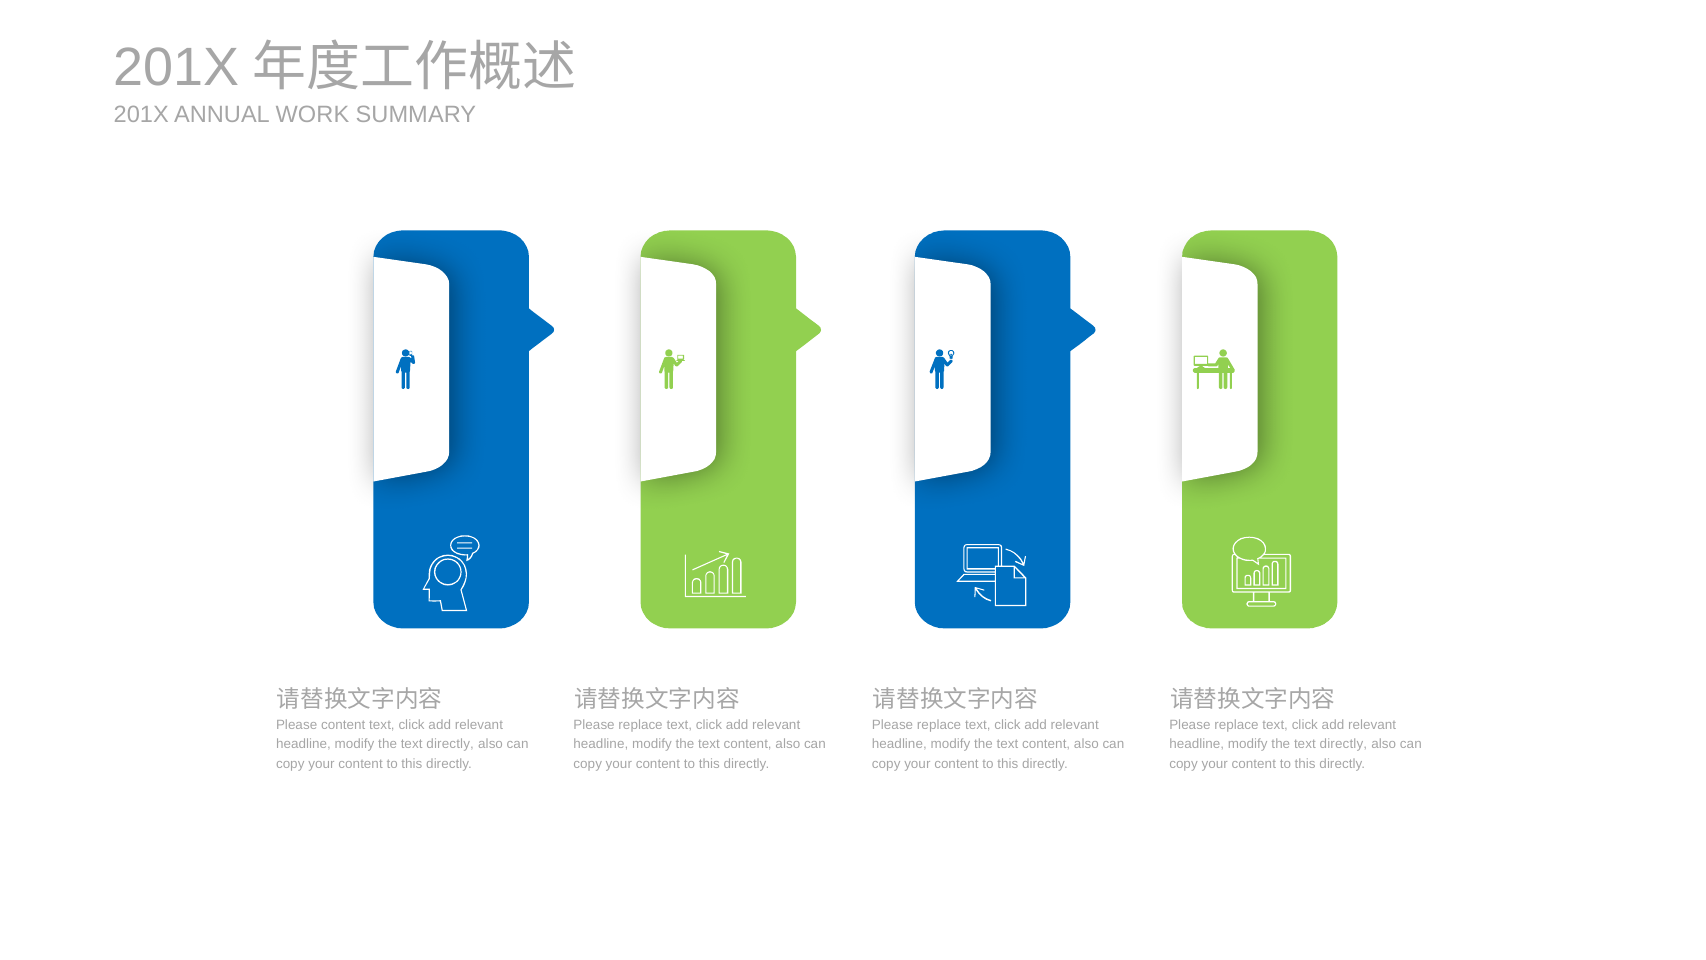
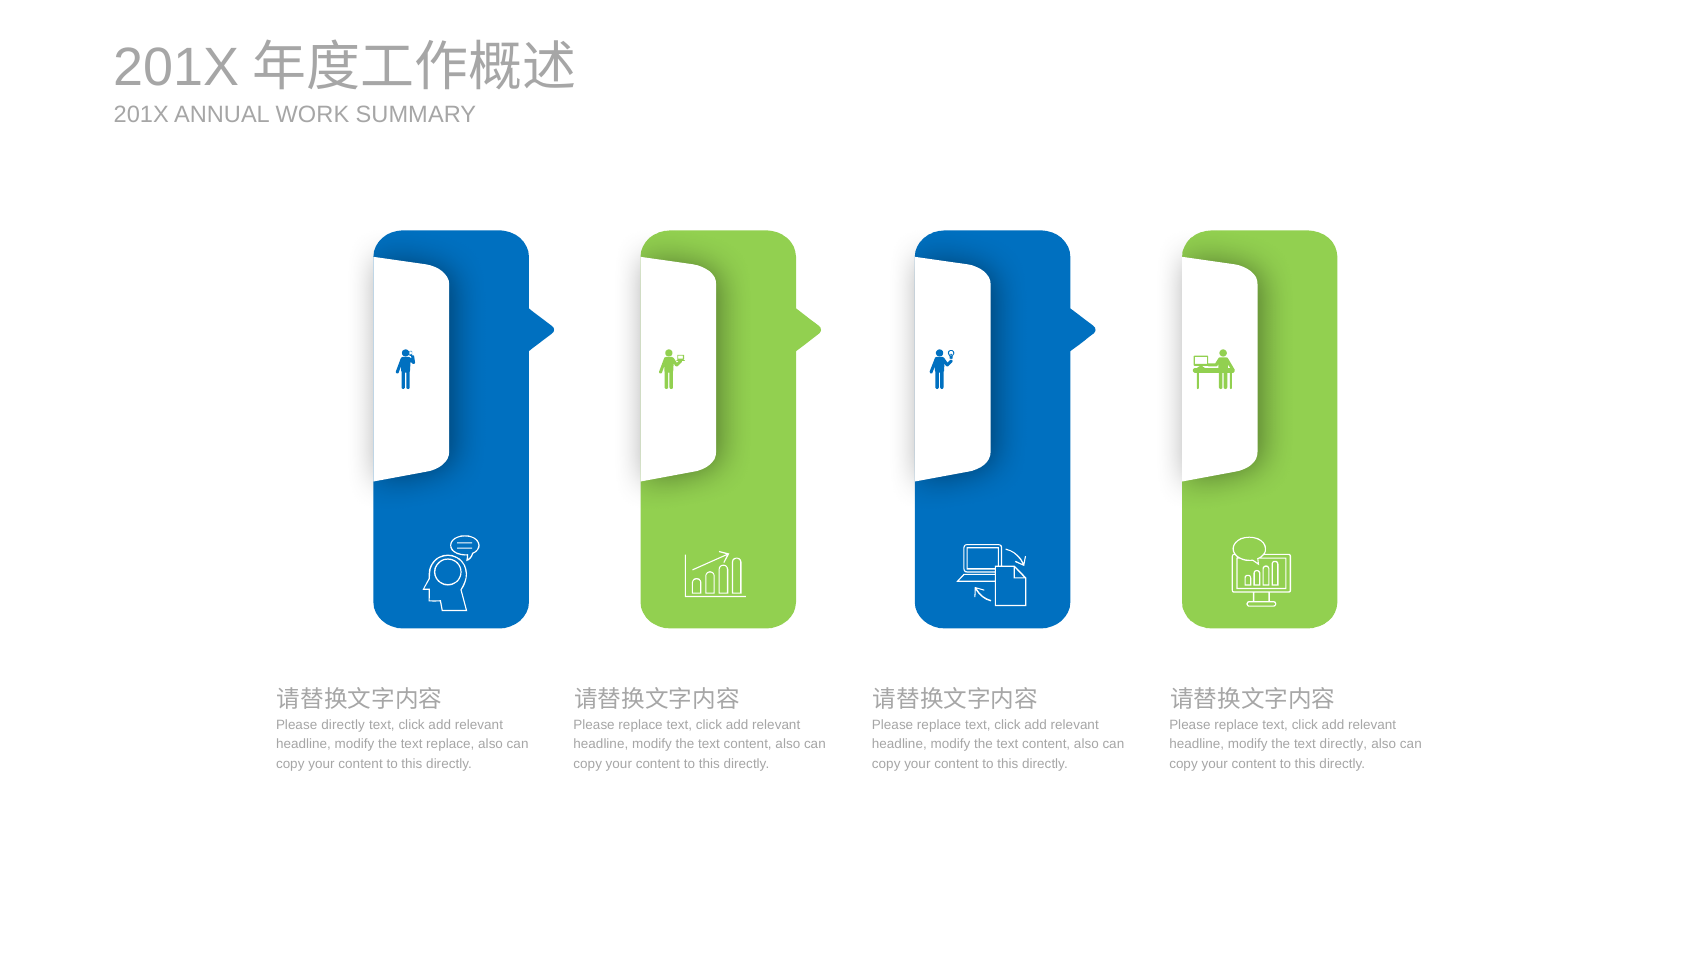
Please content: content -> directly (343, 725)
directly: directly -> replace (450, 744)
